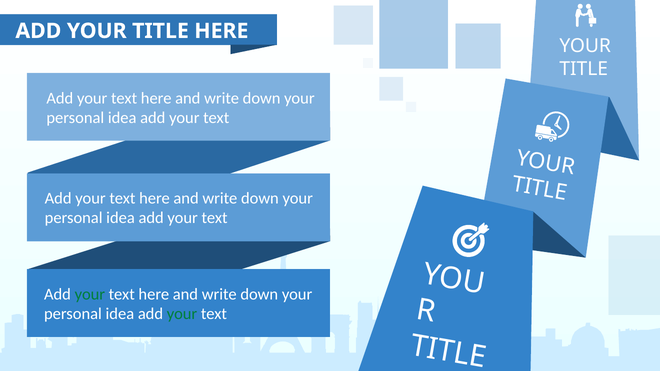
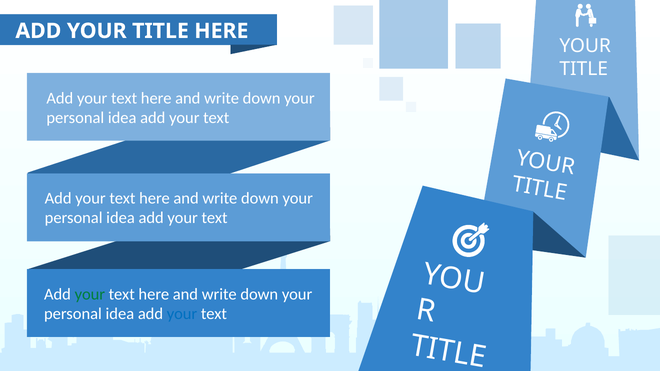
your colour: green -> blue (182, 314)
